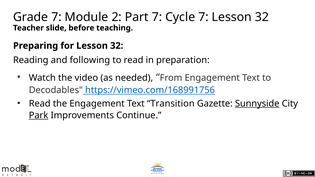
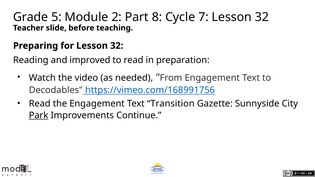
Grade 7: 7 -> 5 (56, 17)
Part 7: 7 -> 8 (157, 17)
following: following -> improved (90, 60)
Sunnyside underline: present -> none (257, 104)
